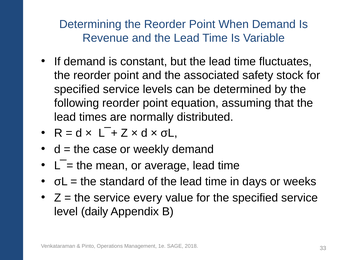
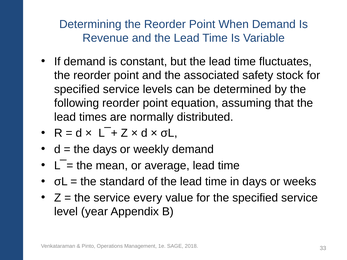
the case: case -> days (105, 149)
daily: daily -> year (94, 212)
